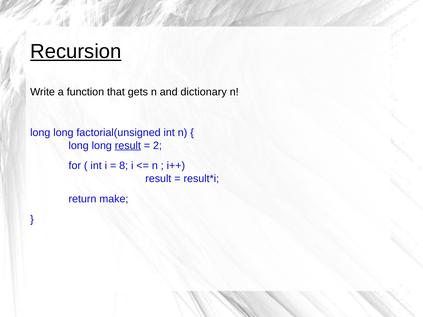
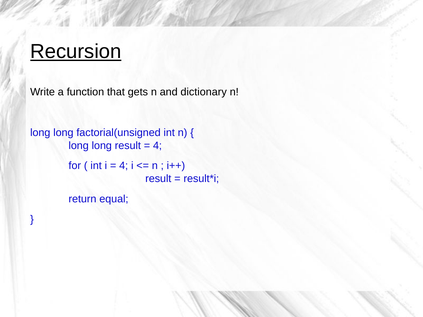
result underline: present -> none (128, 146)
2: 2 -> 4 (157, 146)
8: 8 -> 4 (124, 166)
make: make -> equal (114, 199)
